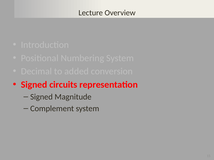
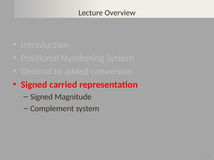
circuits: circuits -> carried (63, 85)
